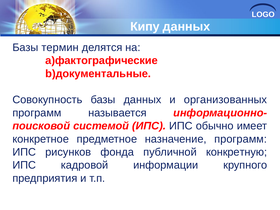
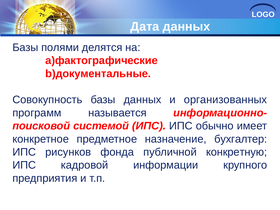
Кипу: Кипу -> Дата (145, 27)
термин: термин -> полями (60, 48)
назначение программ: программ -> бухгалтер (241, 139)
